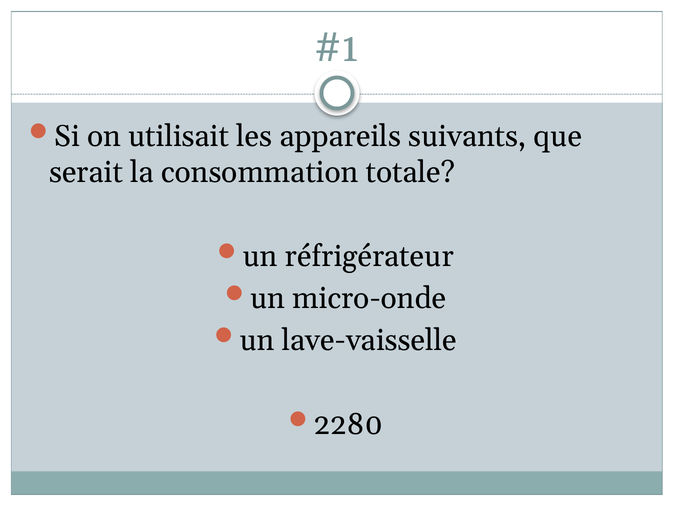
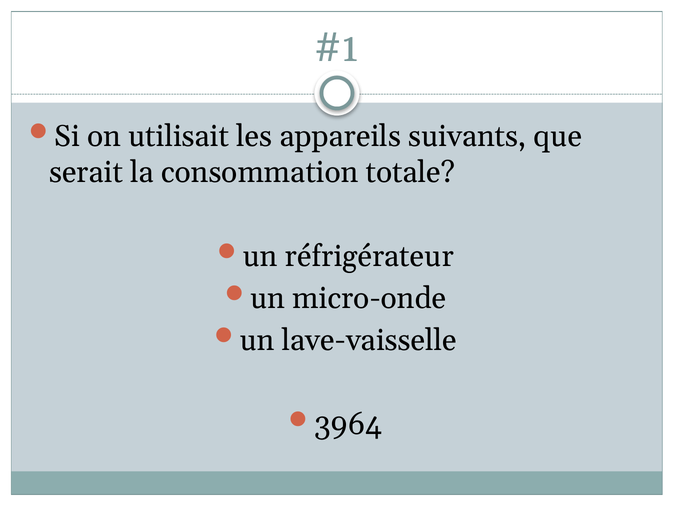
2280: 2280 -> 3964 (348, 424)
